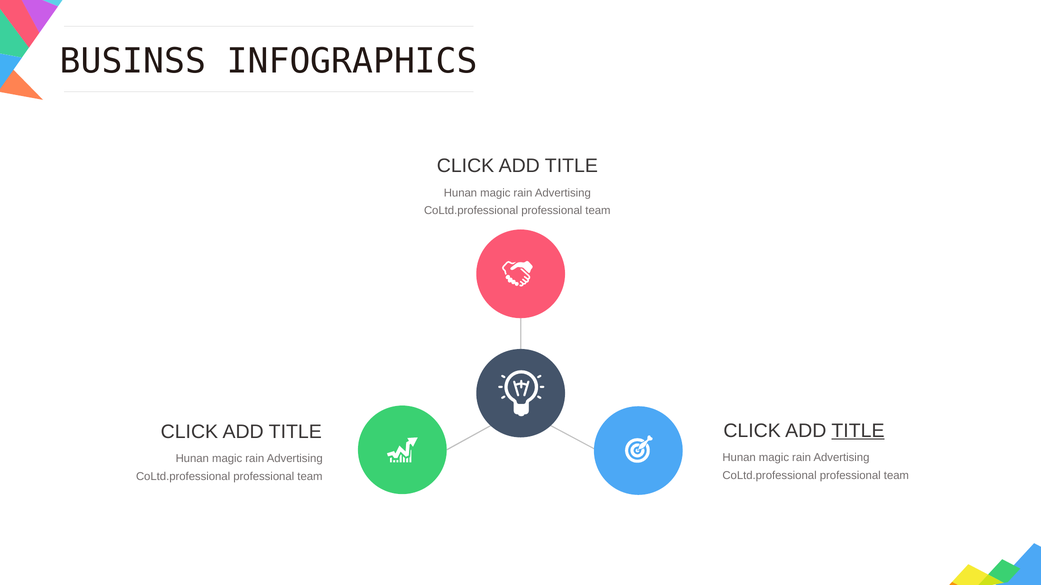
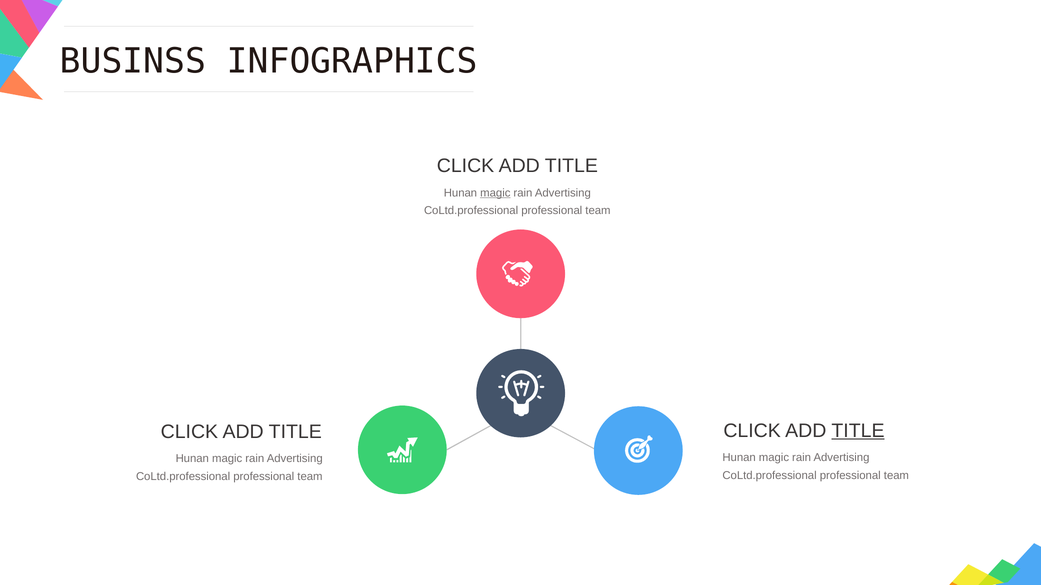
magic underline: none -> present (495, 193)
